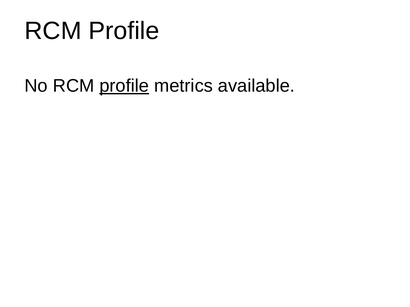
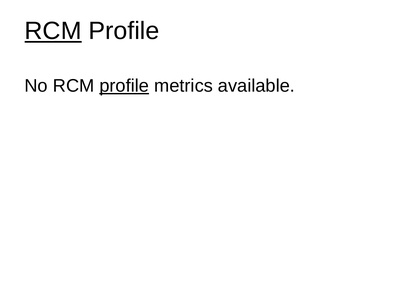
RCM underline: none -> present (53, 31)
